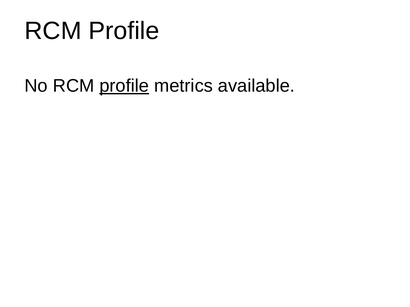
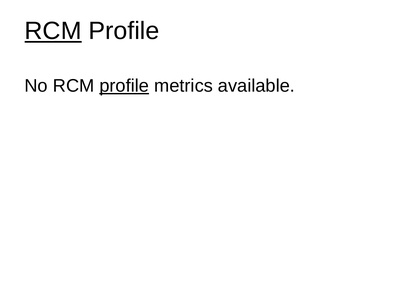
RCM underline: none -> present (53, 31)
